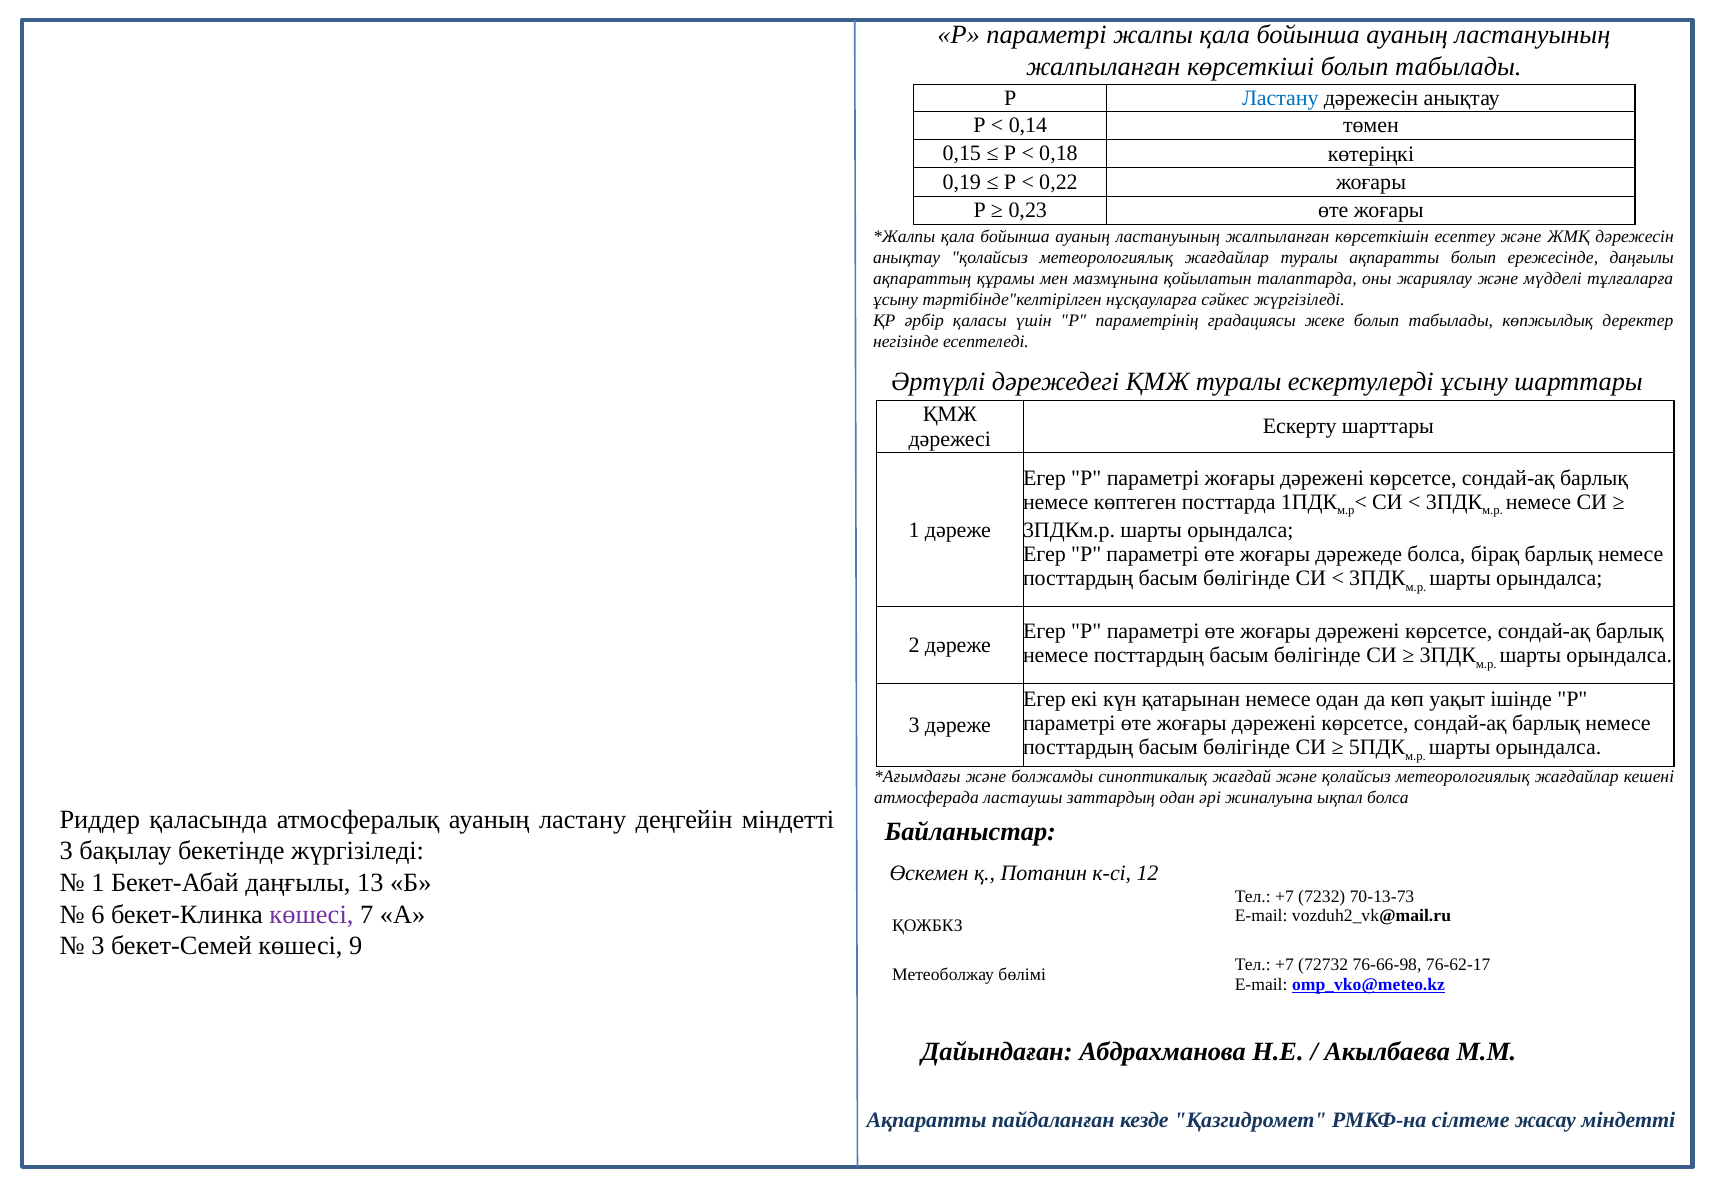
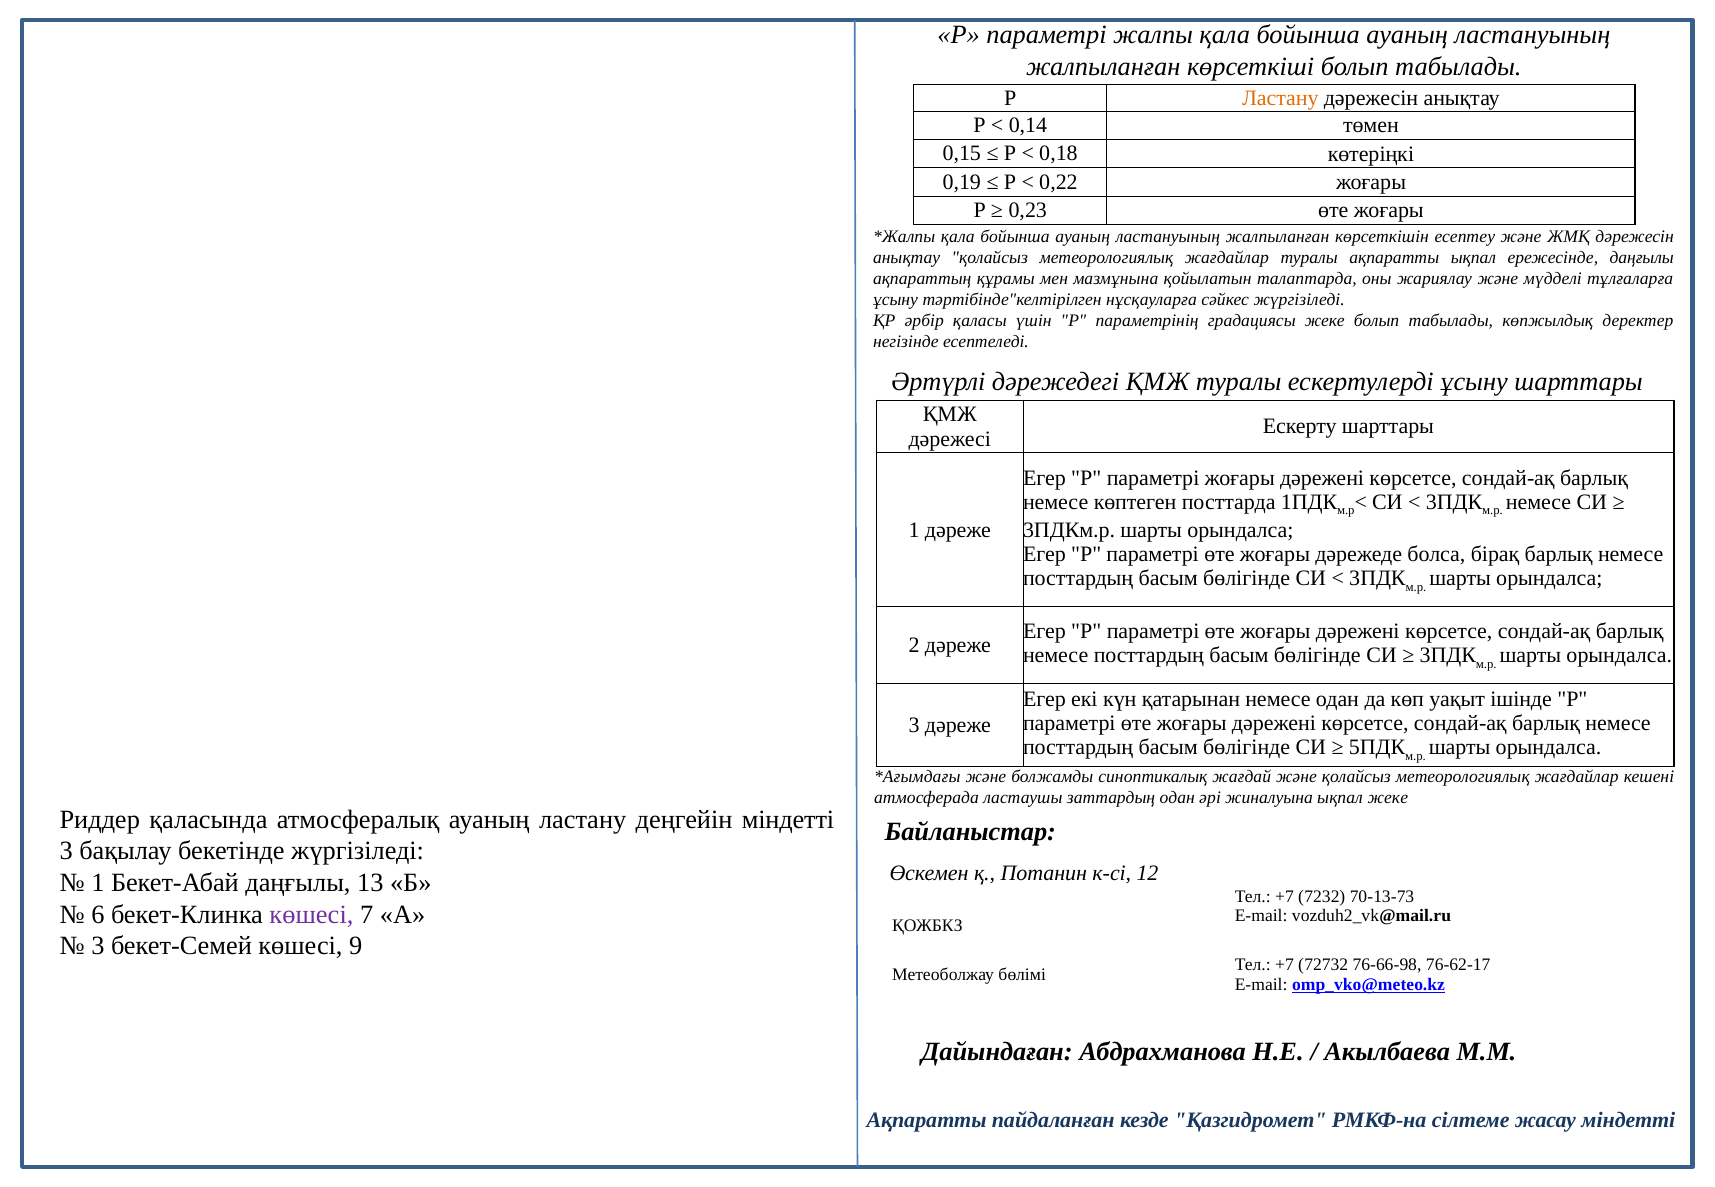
Ластану colour: blue -> orange (1280, 98)
ақпаратты болып: болып -> ықпал (1473, 258)
ықпал болса: болса -> жеке (1388, 798)
